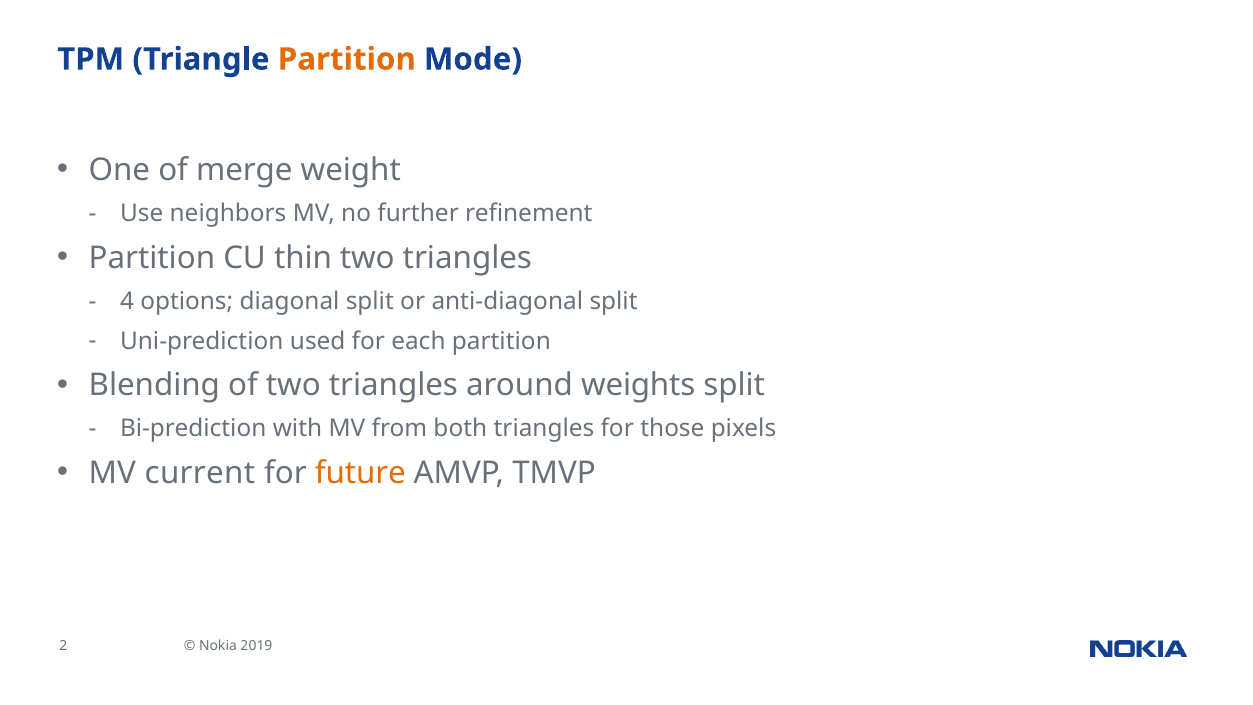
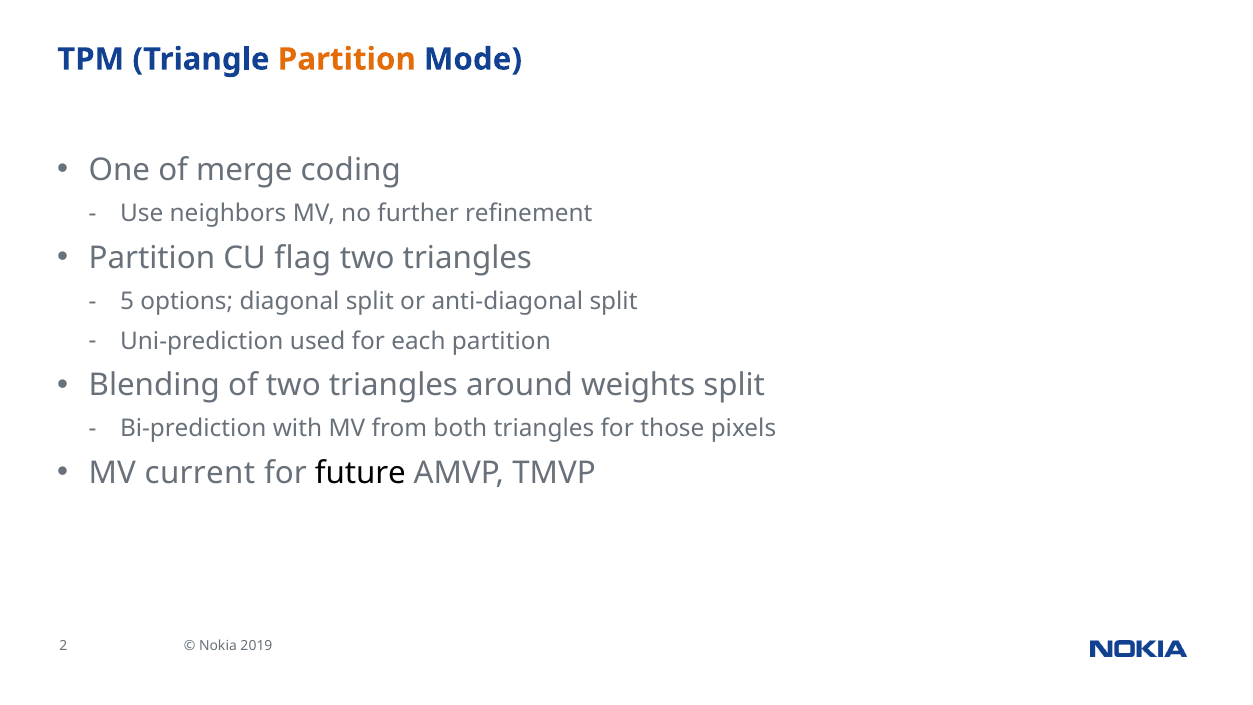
weight: weight -> coding (351, 170)
thin: thin -> flag (303, 258)
4: 4 -> 5 (127, 301)
future colour: orange -> black (360, 473)
